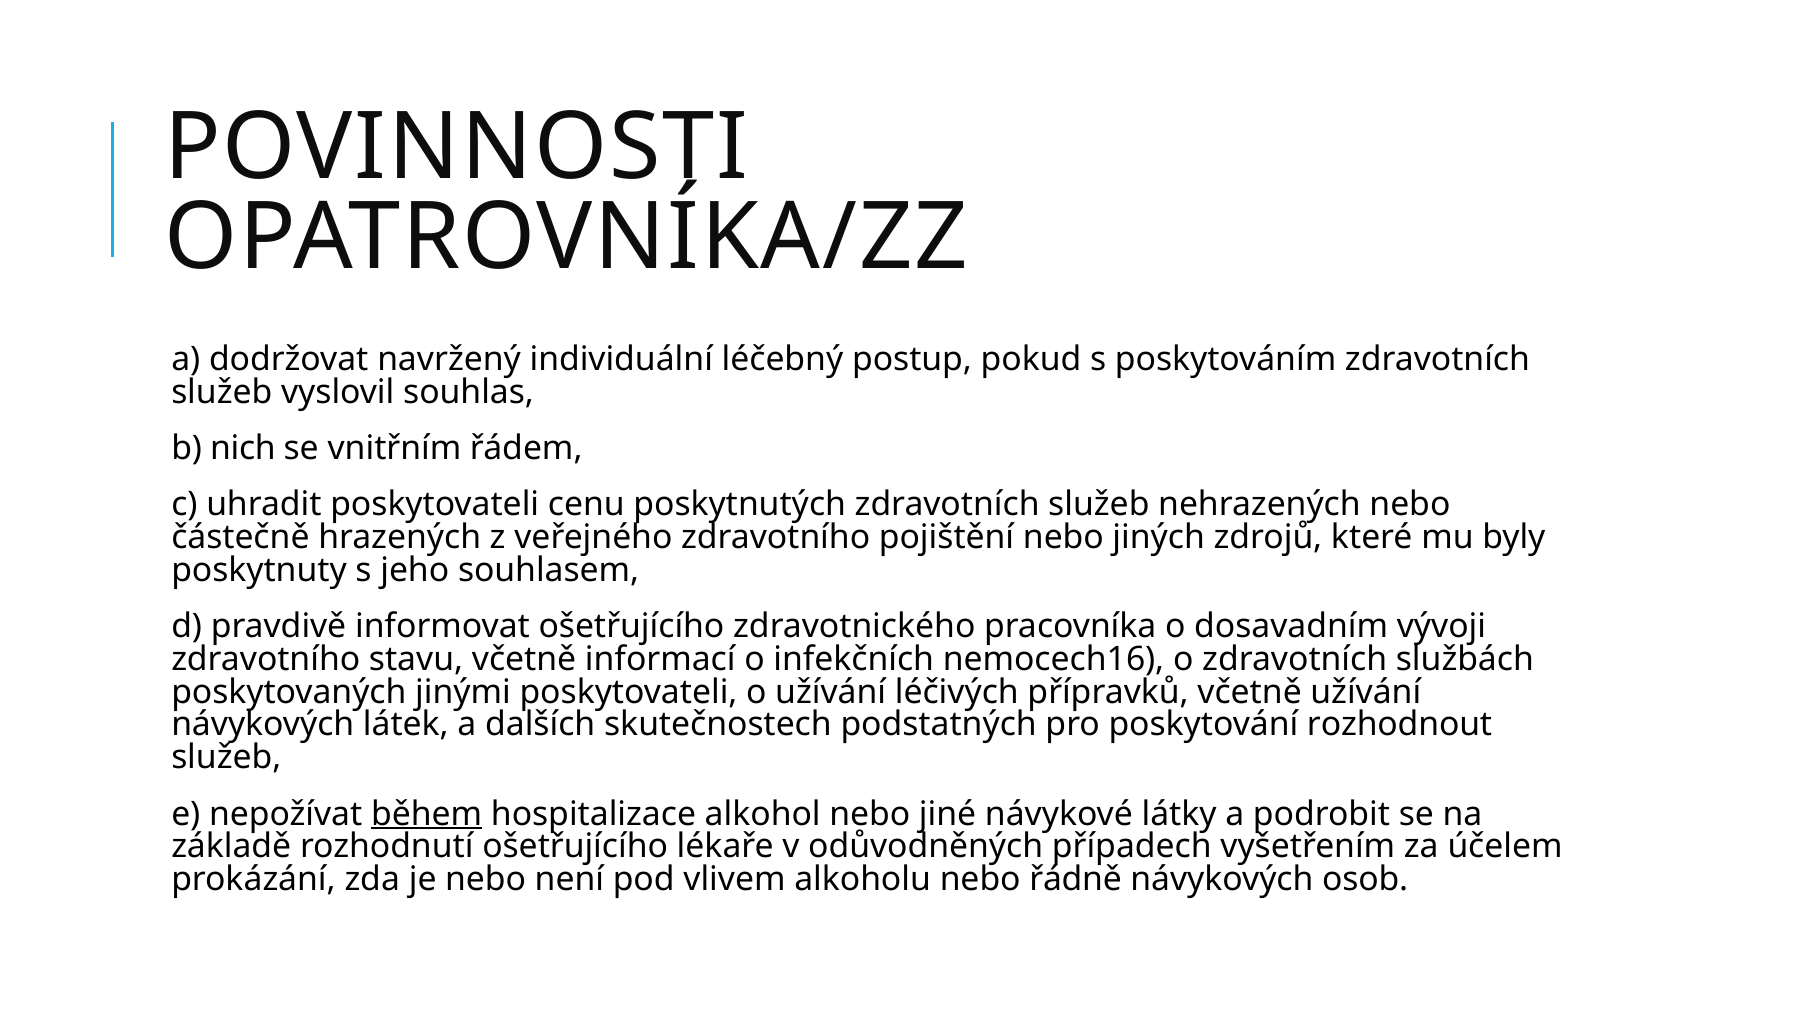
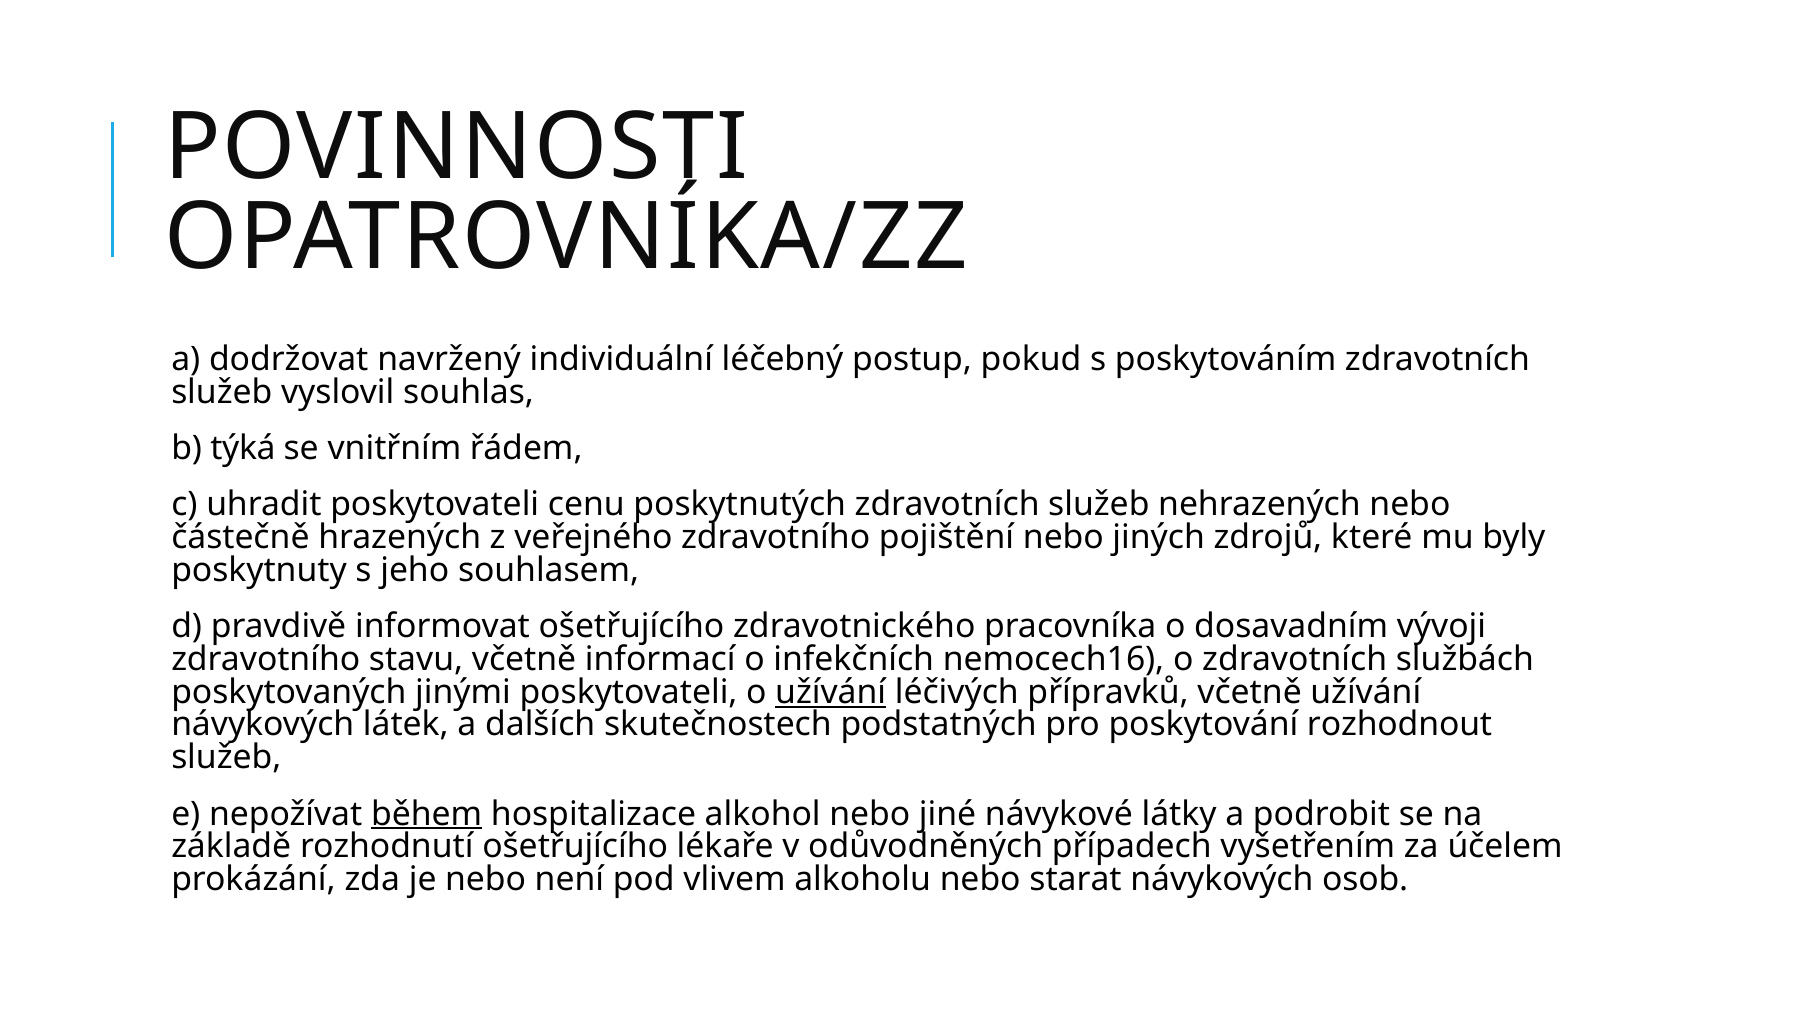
nich: nich -> týká (243, 448)
užívání underline: none -> present (831, 692)
řádně: řádně -> starat (1075, 879)
